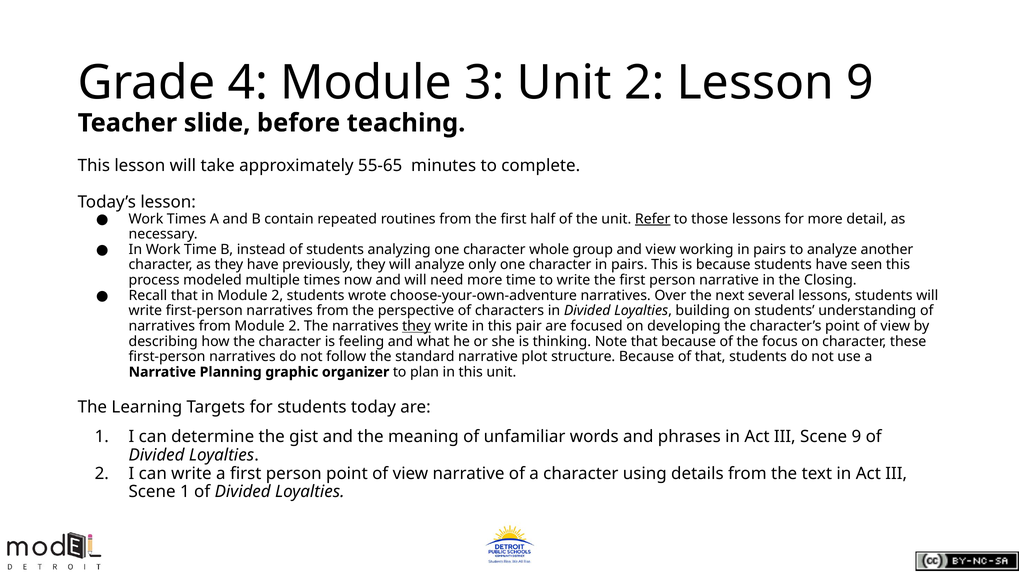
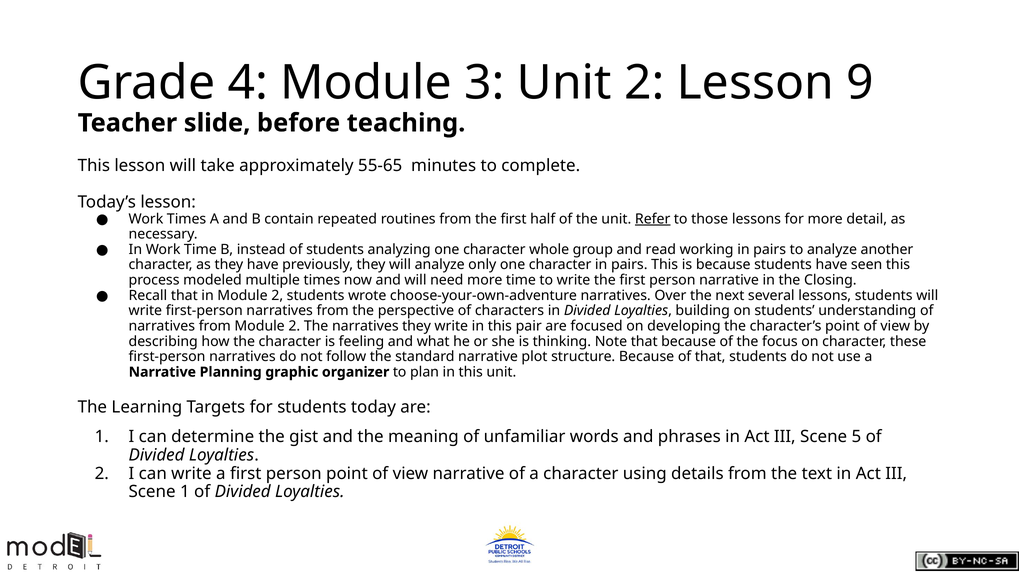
and view: view -> read (661, 250)
they underline: present -> none (417, 326)
Scene 9: 9 -> 5 (856, 437)
